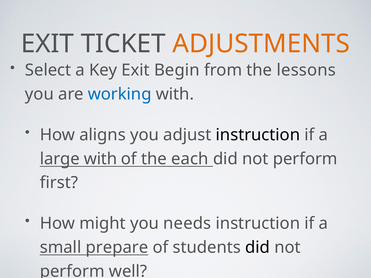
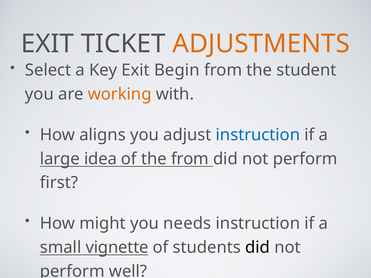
lessons: lessons -> student (306, 70)
working colour: blue -> orange (120, 94)
instruction colour: black -> blue (258, 135)
large with: with -> idea (100, 159)
the each: each -> from (190, 159)
prepare: prepare -> vignette (117, 248)
